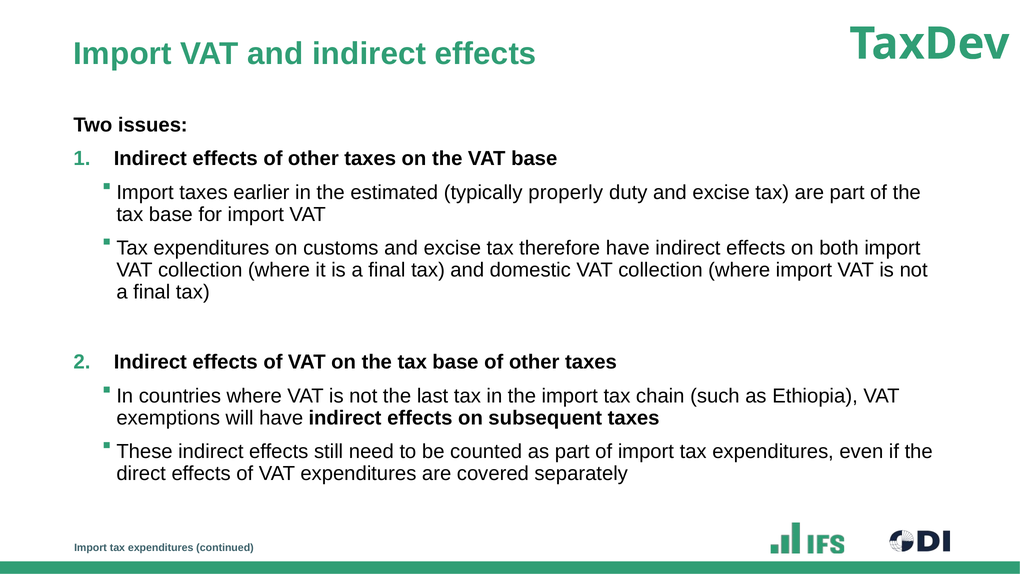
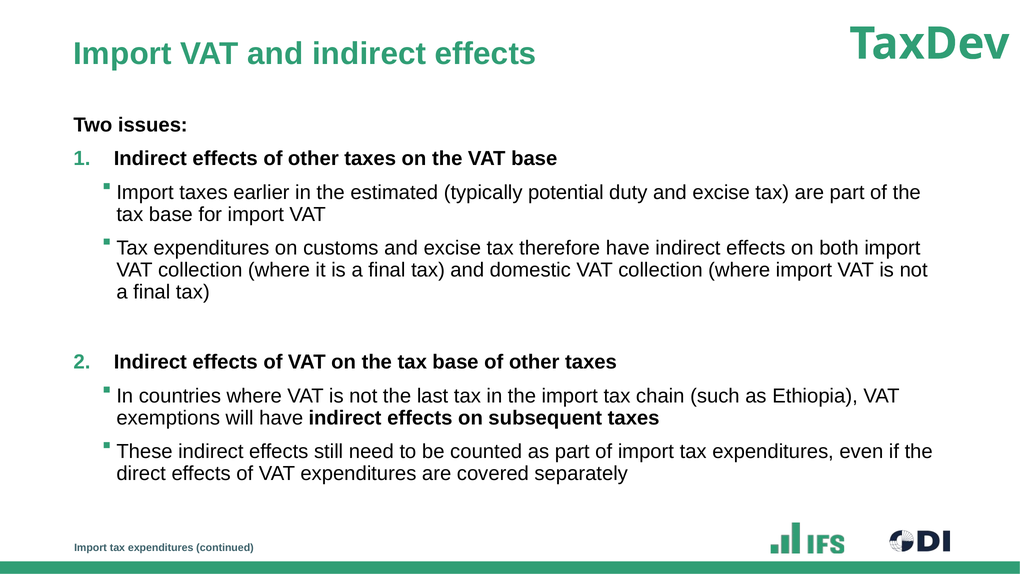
properly: properly -> potential (566, 192)
